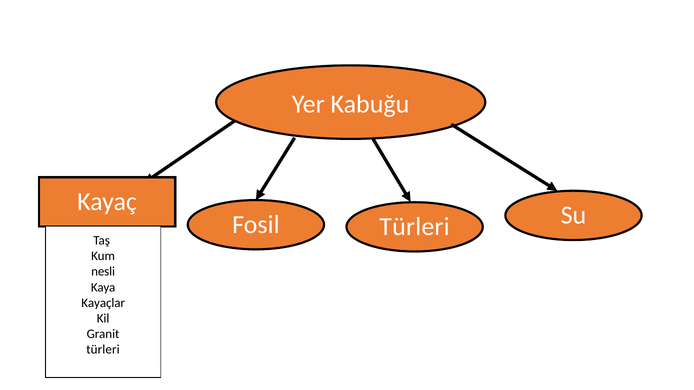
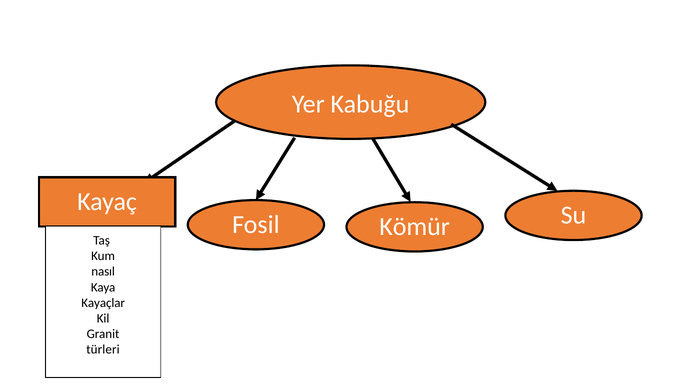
Fosil Türleri: Türleri -> Kömür (415, 227)
nesli: nesli -> nasıl (103, 272)
